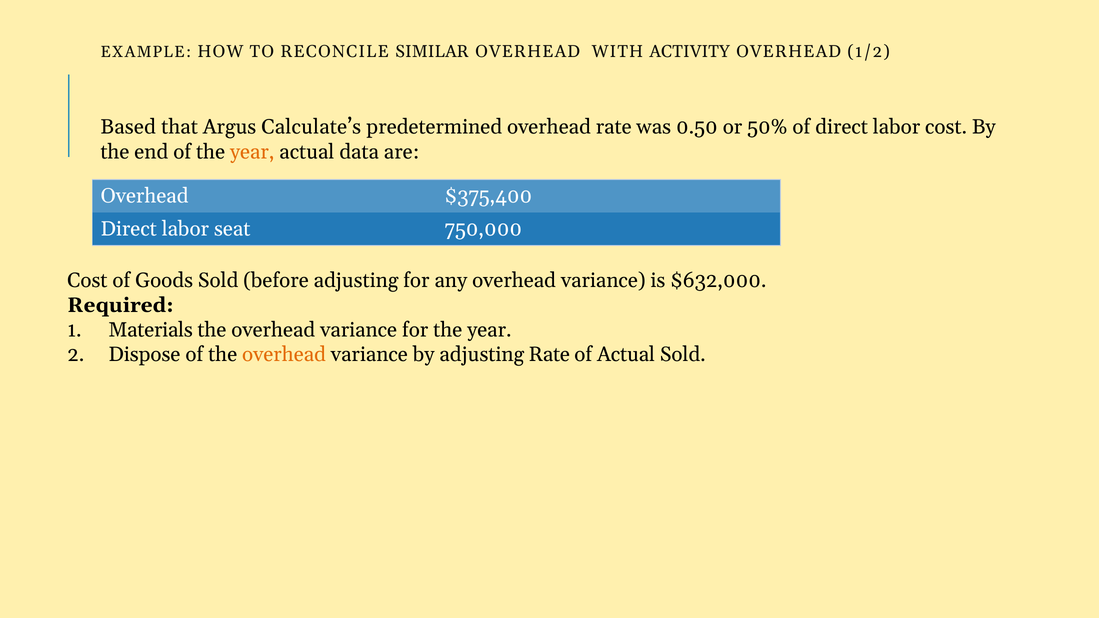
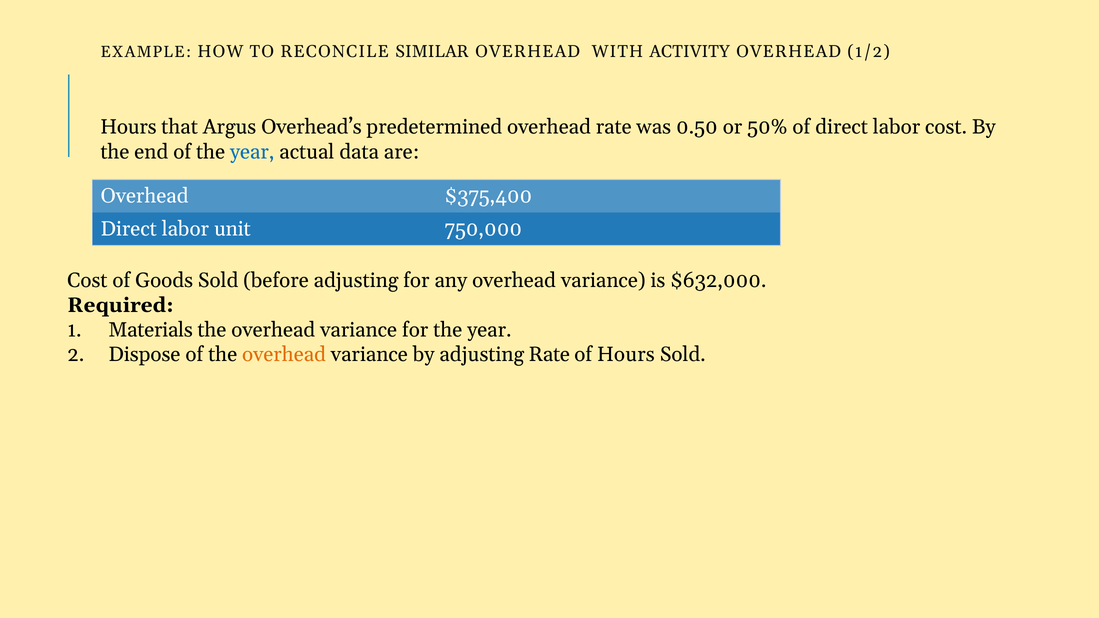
Based: Based -> Hours (128, 127)
Calculate’s: Calculate’s -> Overhead’s (311, 127)
year colour: orange -> blue (252, 152)
seat: seat -> unit (232, 229)
of Actual: Actual -> Hours (626, 355)
